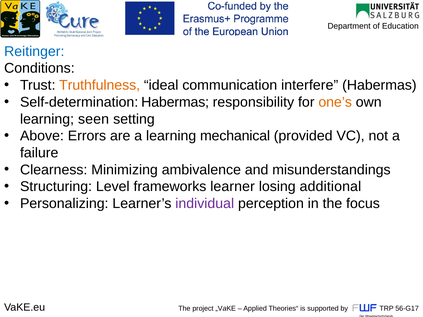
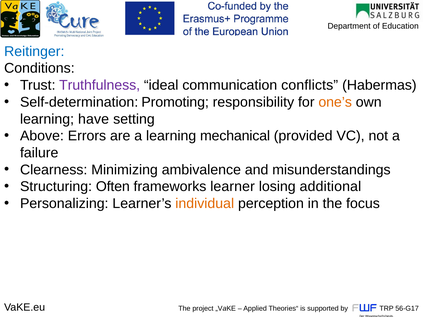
Truthfulness colour: orange -> purple (100, 85)
interfere: interfere -> conflicts (310, 85)
Self-determination Habermas: Habermas -> Promoting (175, 102)
seen: seen -> have (94, 119)
Level: Level -> Often (113, 187)
individual colour: purple -> orange (205, 204)
